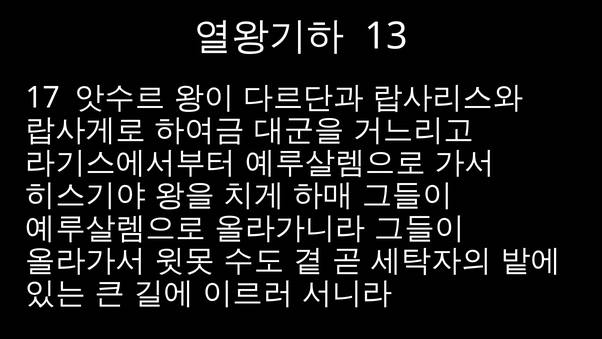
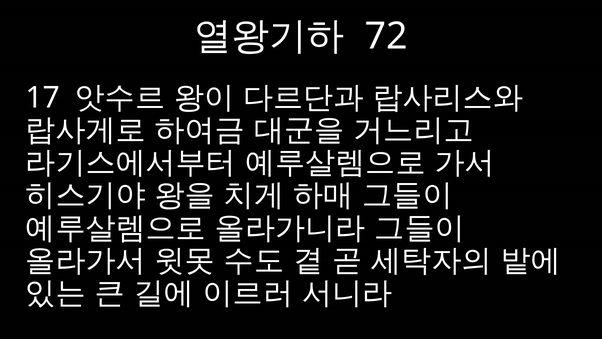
13: 13 -> 72 (386, 36)
